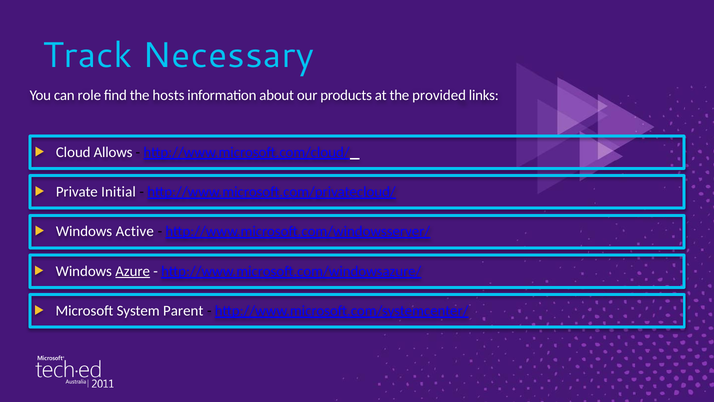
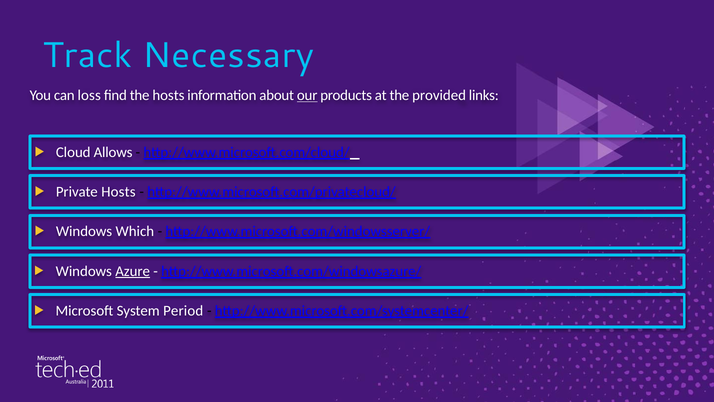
role: role -> loss (89, 95)
our underline: none -> present (307, 95)
Private Initial: Initial -> Hosts (118, 192)
Active: Active -> Which (135, 231)
Parent: Parent -> Period (183, 311)
